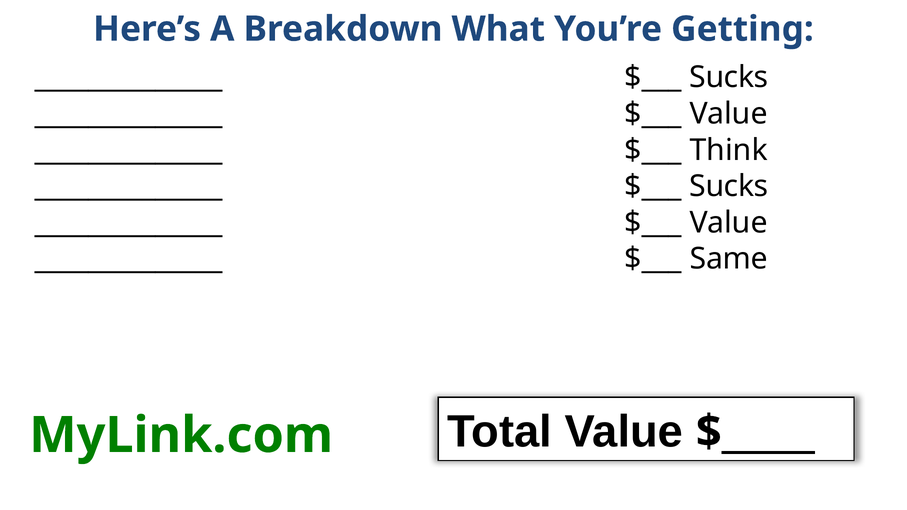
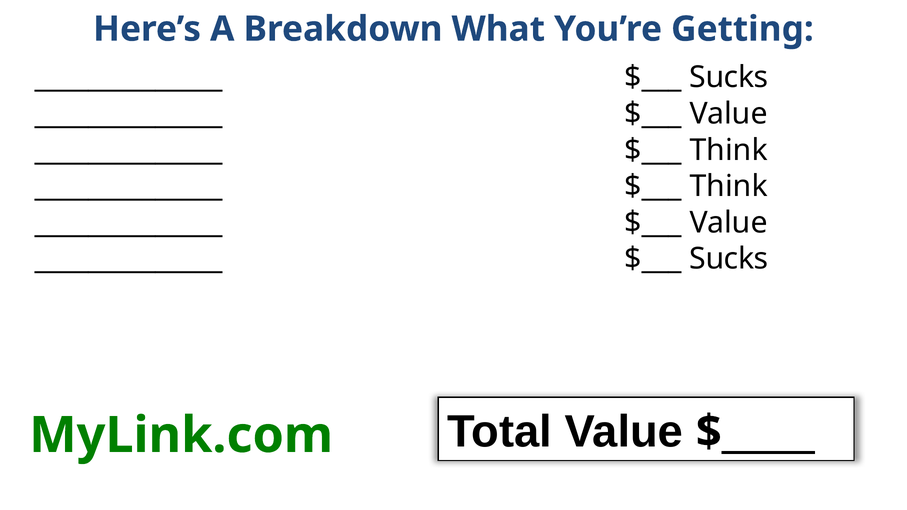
Sucks: Sucks -> Think (729, 186)
Same: Same -> Sucks (729, 259)
